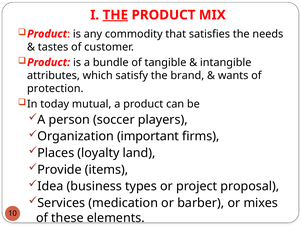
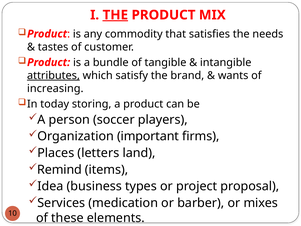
attributes underline: none -> present (53, 75)
protection: protection -> increasing (55, 88)
mutual: mutual -> storing (92, 104)
loyalty: loyalty -> letters (98, 153)
Provide: Provide -> Remind (60, 169)
